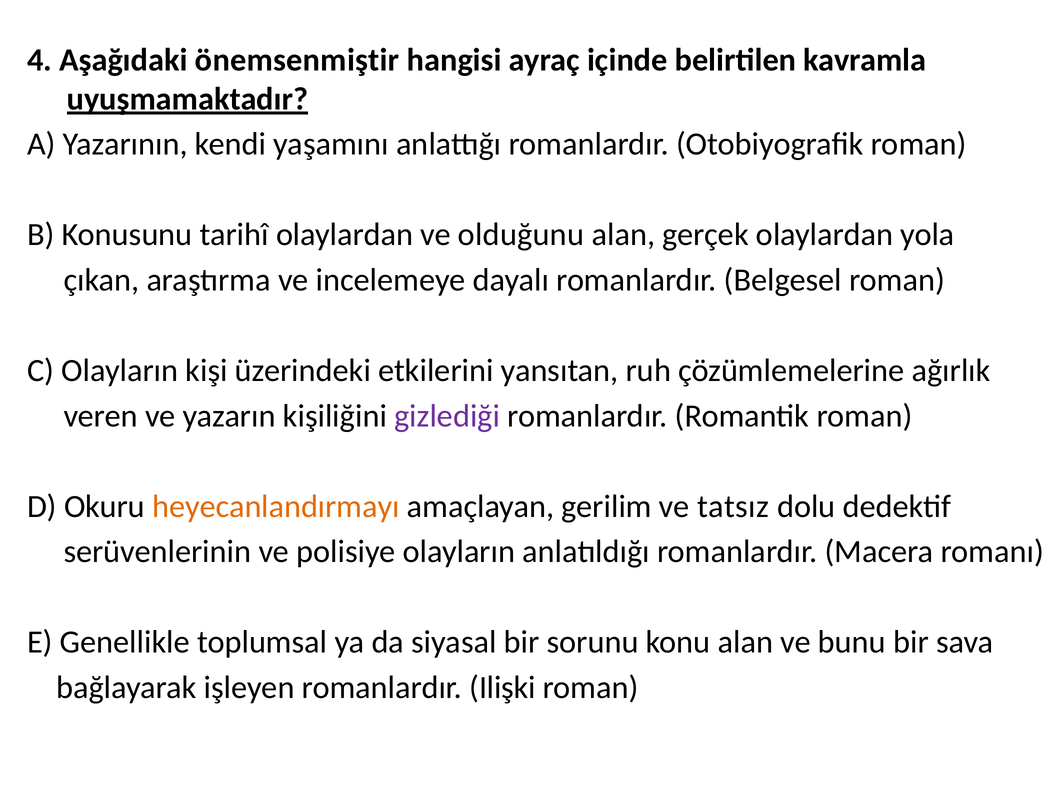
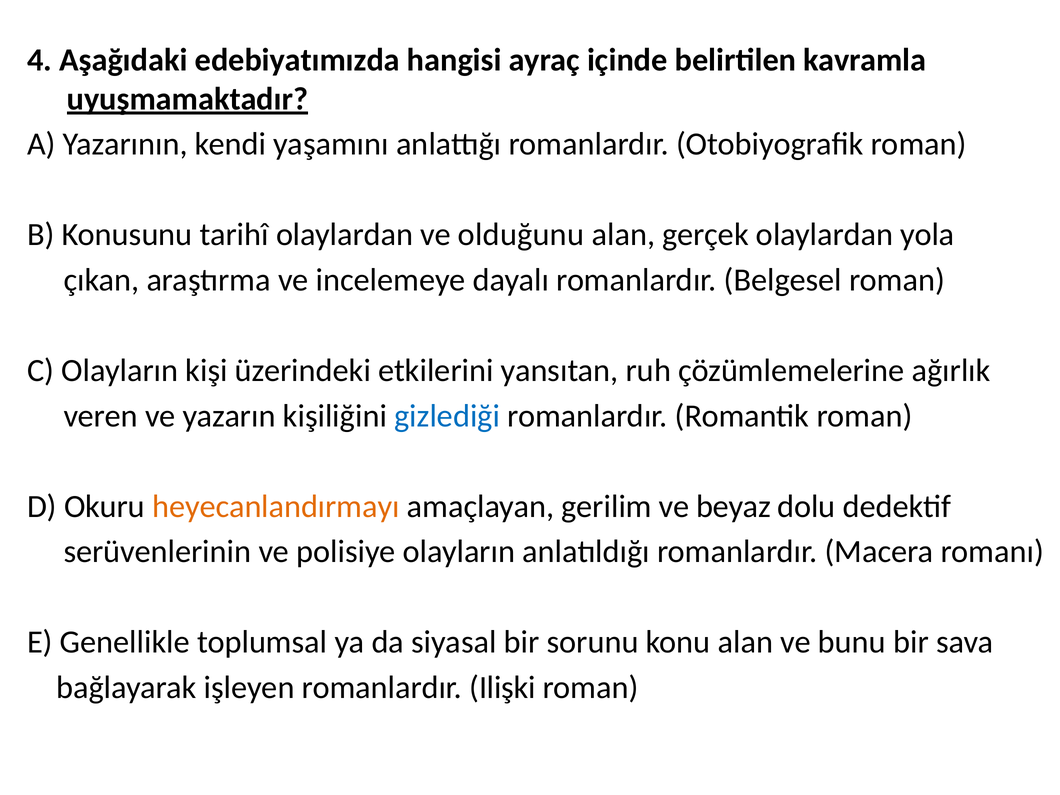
önemsenmiştir: önemsenmiştir -> edebiyatımızda (297, 60)
gizlediği colour: purple -> blue (447, 416)
tatsız: tatsız -> beyaz (733, 506)
